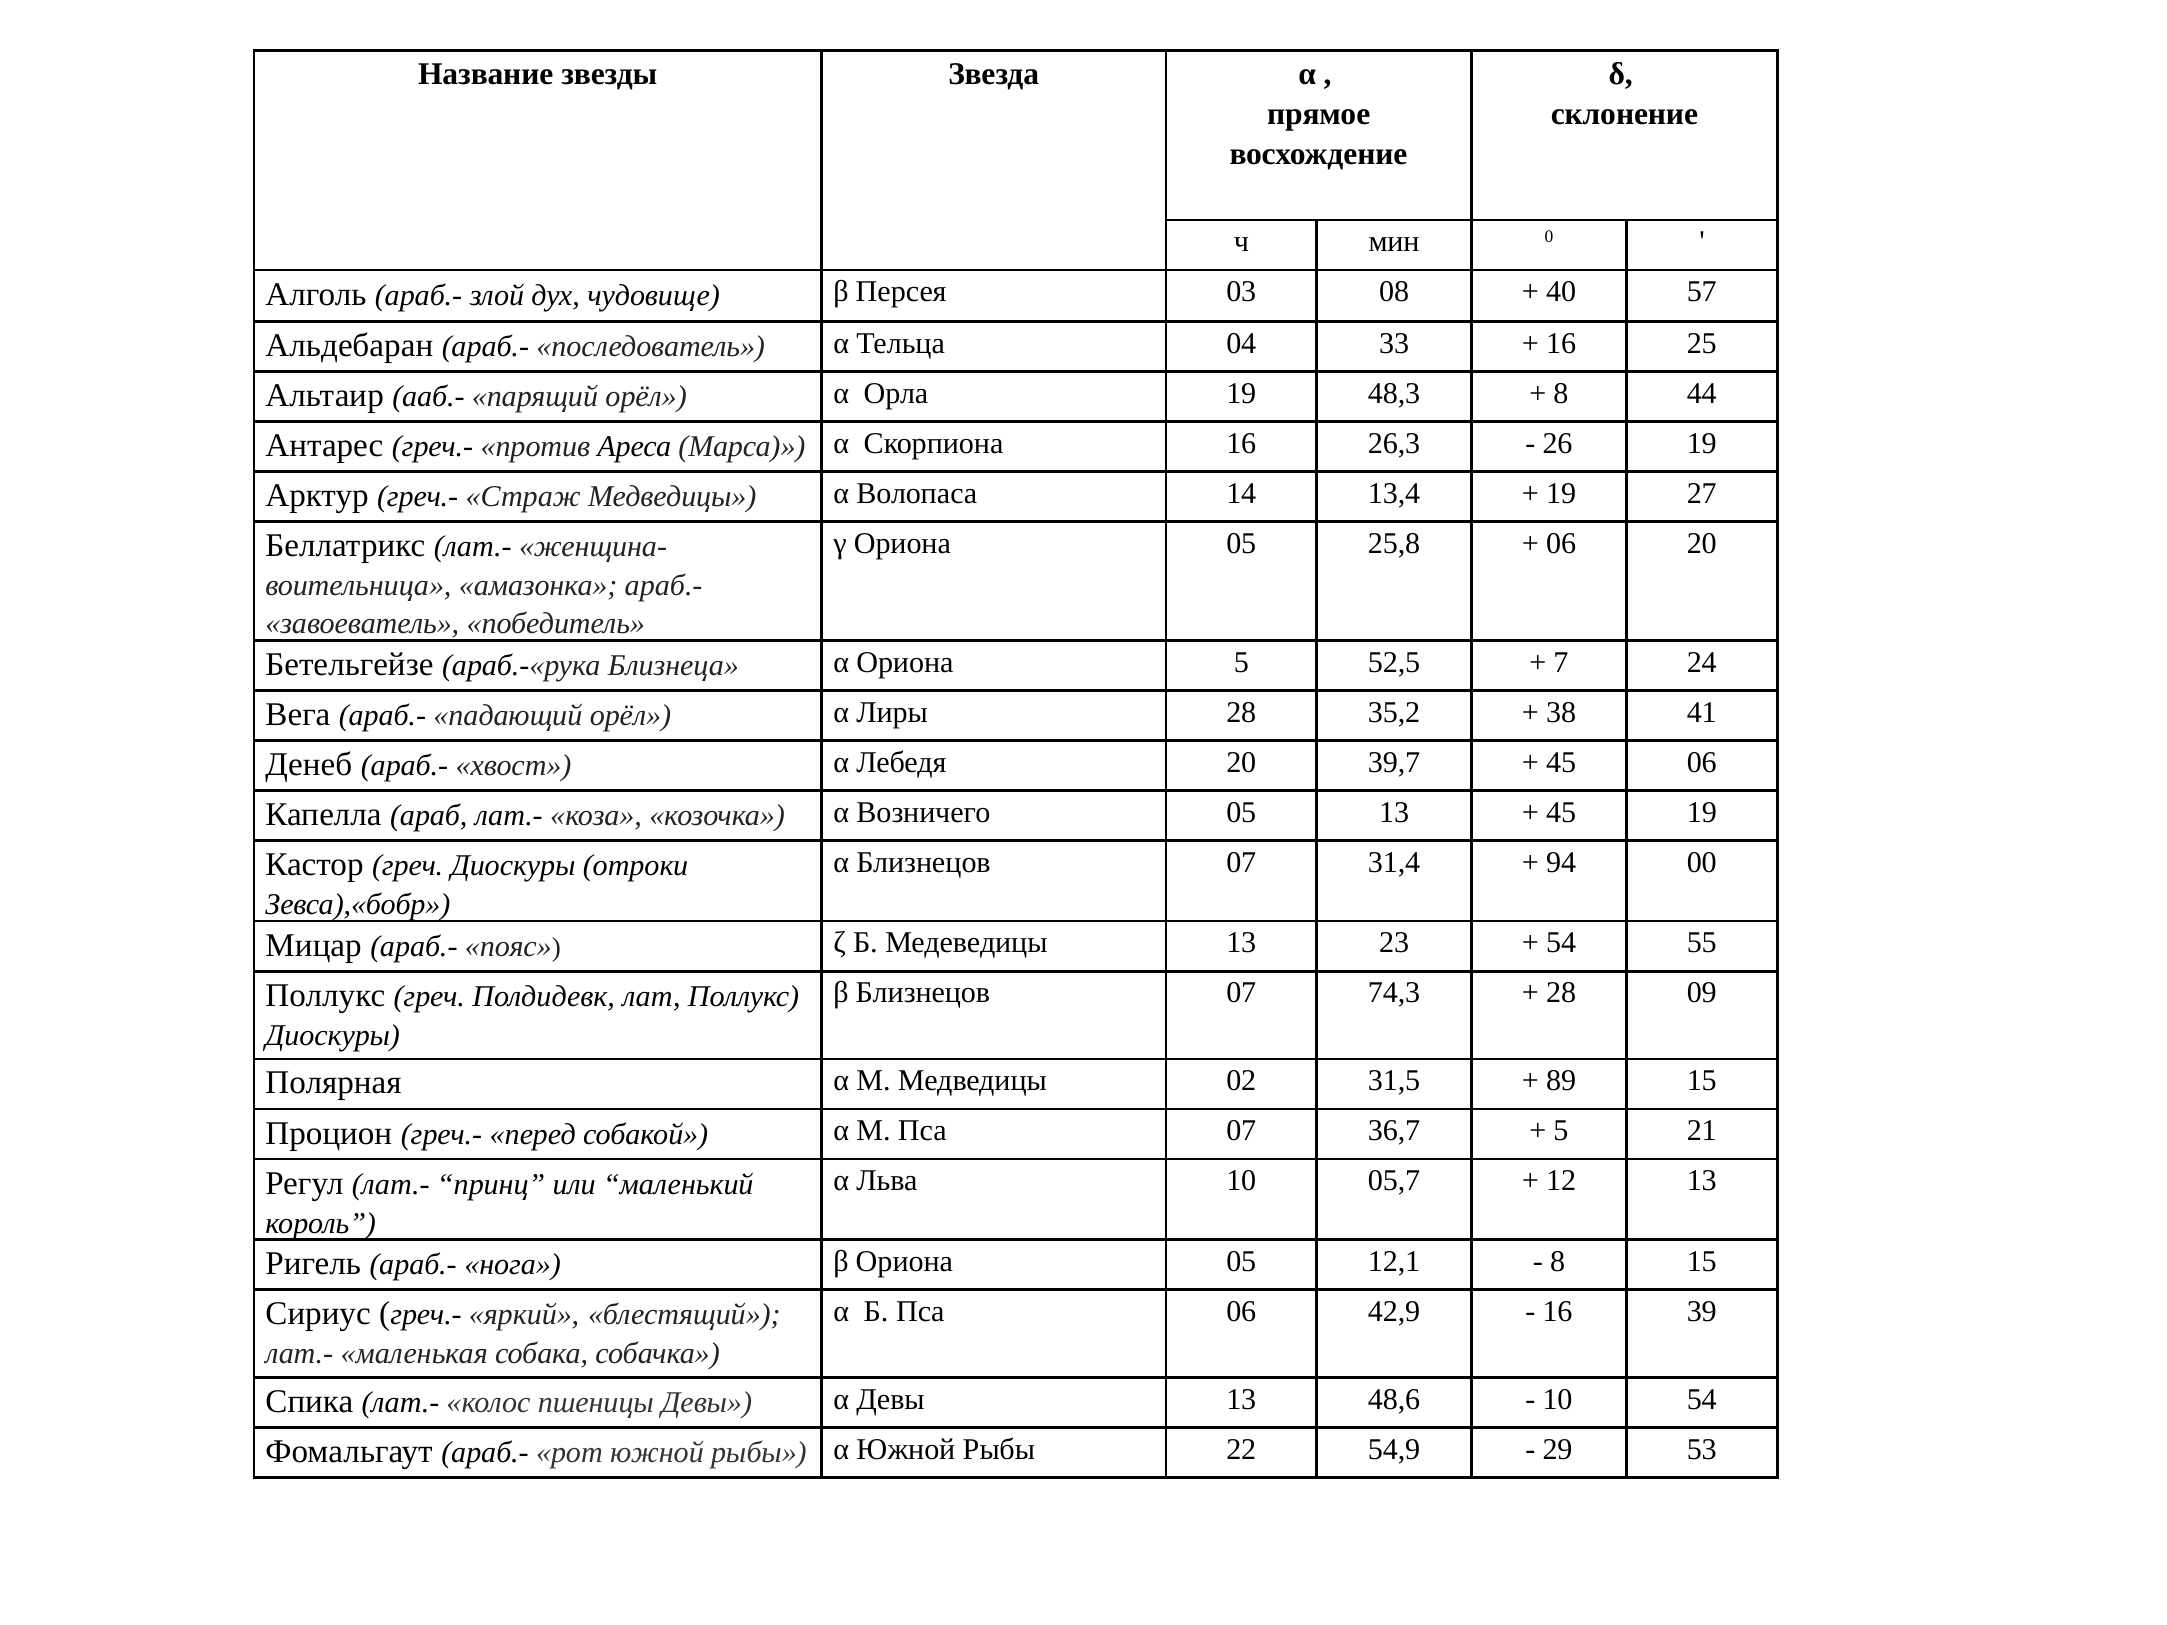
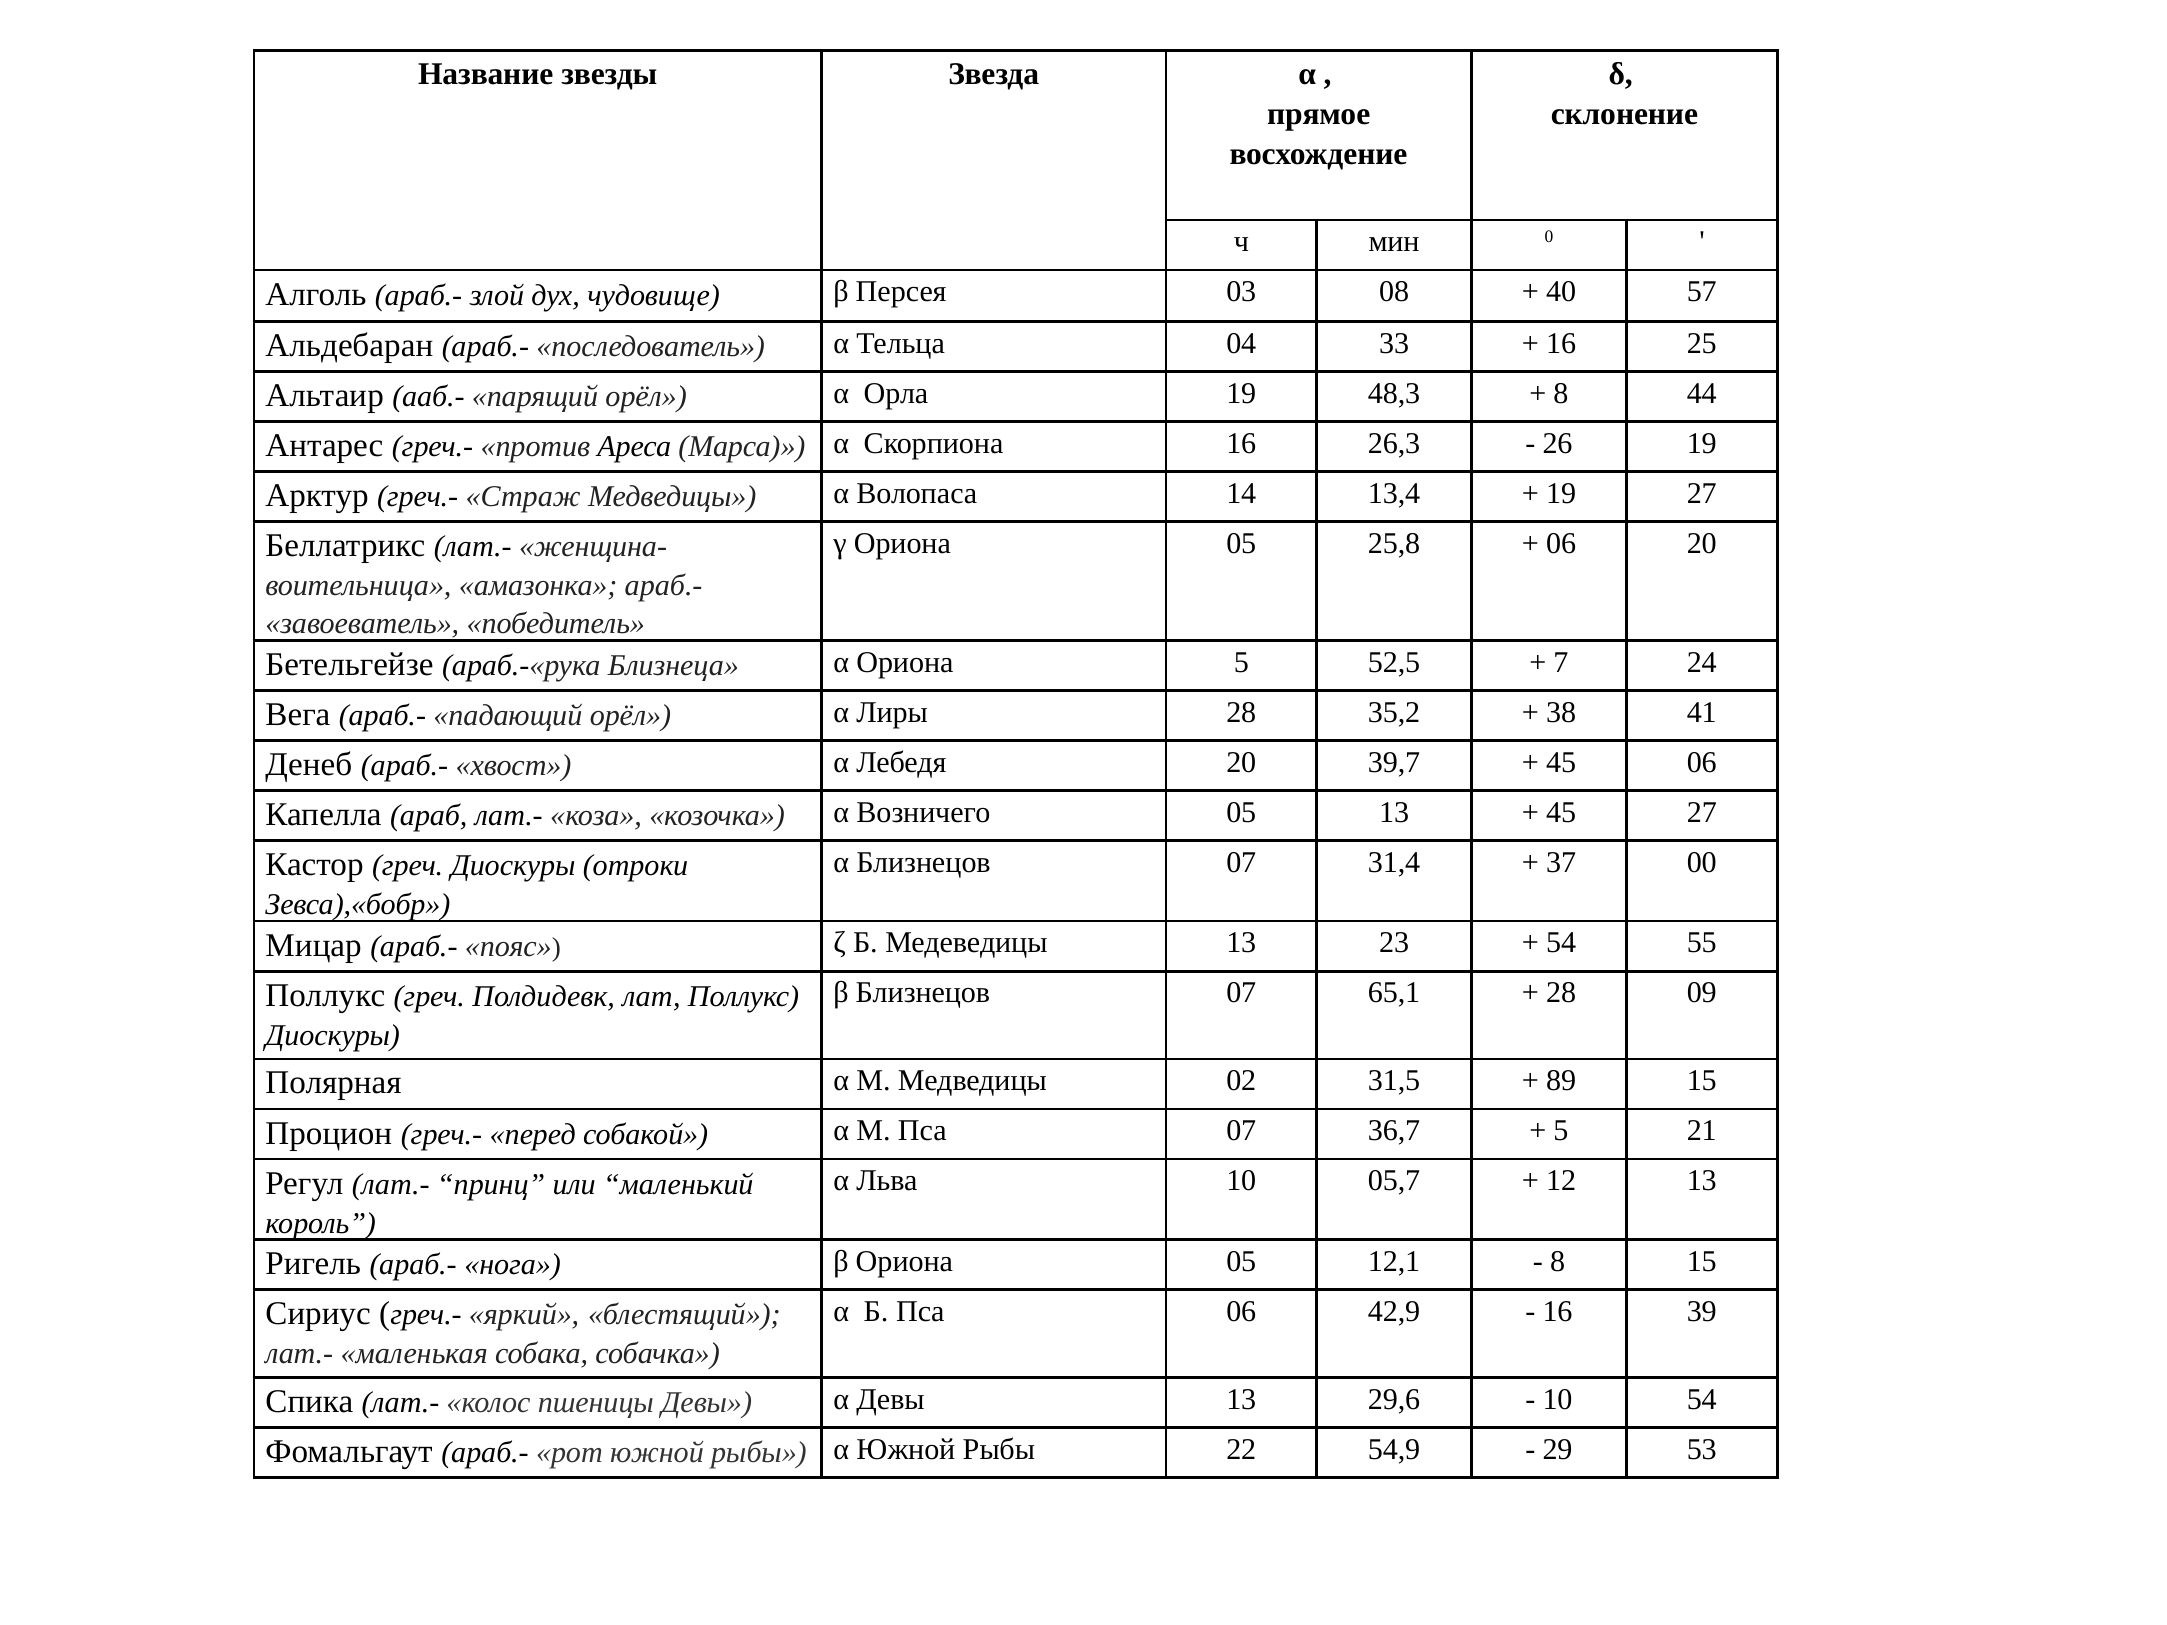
45 19: 19 -> 27 (1702, 812)
94: 94 -> 37 (1561, 862)
74,3: 74,3 -> 65,1 (1394, 993)
48,6: 48,6 -> 29,6 (1394, 1399)
